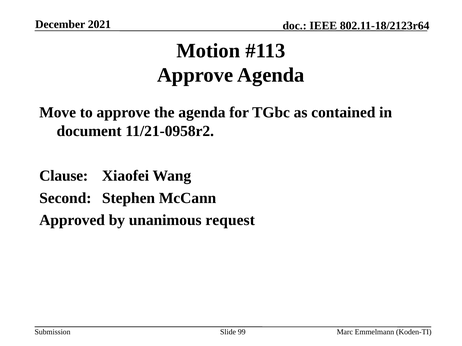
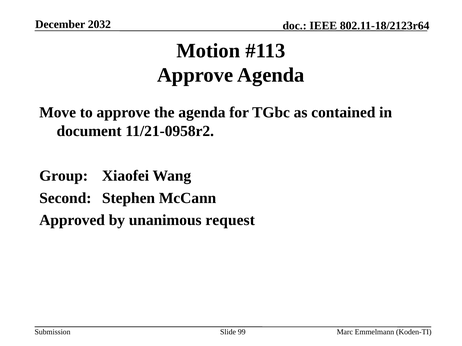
2021: 2021 -> 2032 (99, 24)
Clause: Clause -> Group (64, 176)
